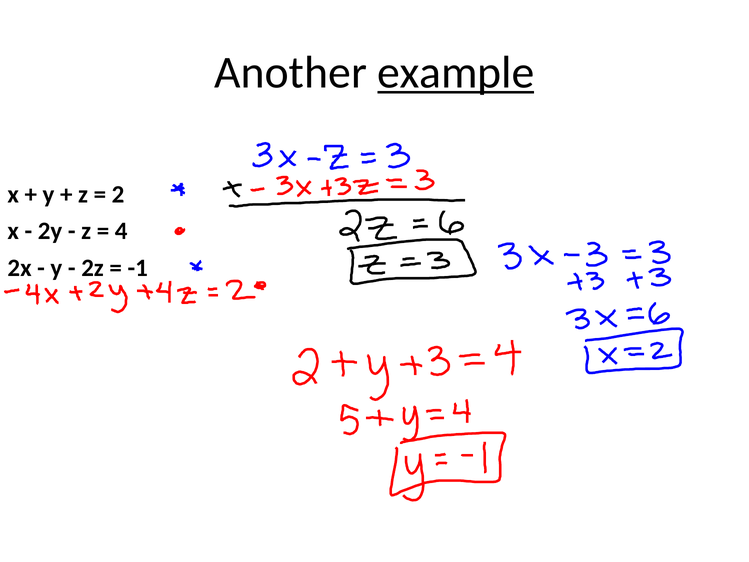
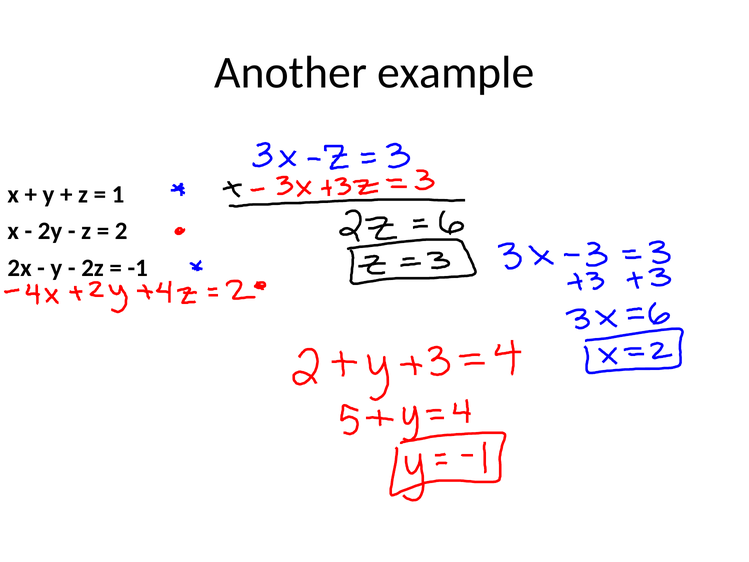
example underline: present -> none (456, 73)
2: 2 -> 1 (118, 194)
4: 4 -> 2 (121, 231)
